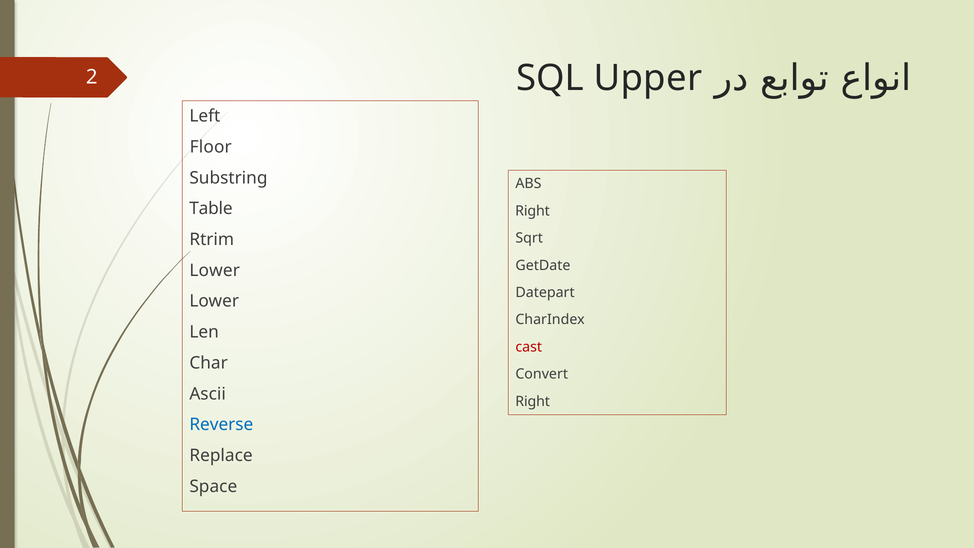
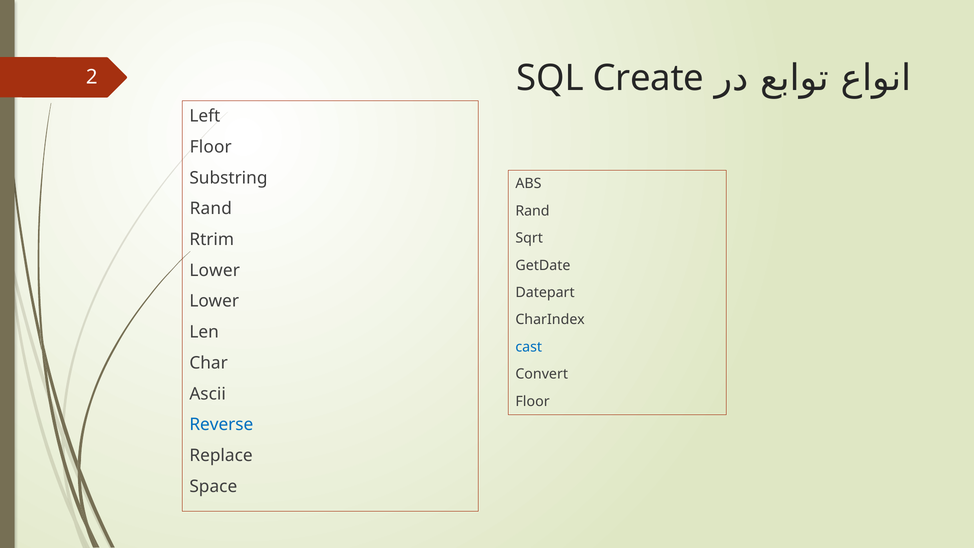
Upper: Upper -> Create (648, 78)
Table: Table -> Rand (211, 209)
Right: Right -> Rand (532, 211)
cast colour: red -> blue (529, 347)
Right: Right -> Floor (533, 401)
